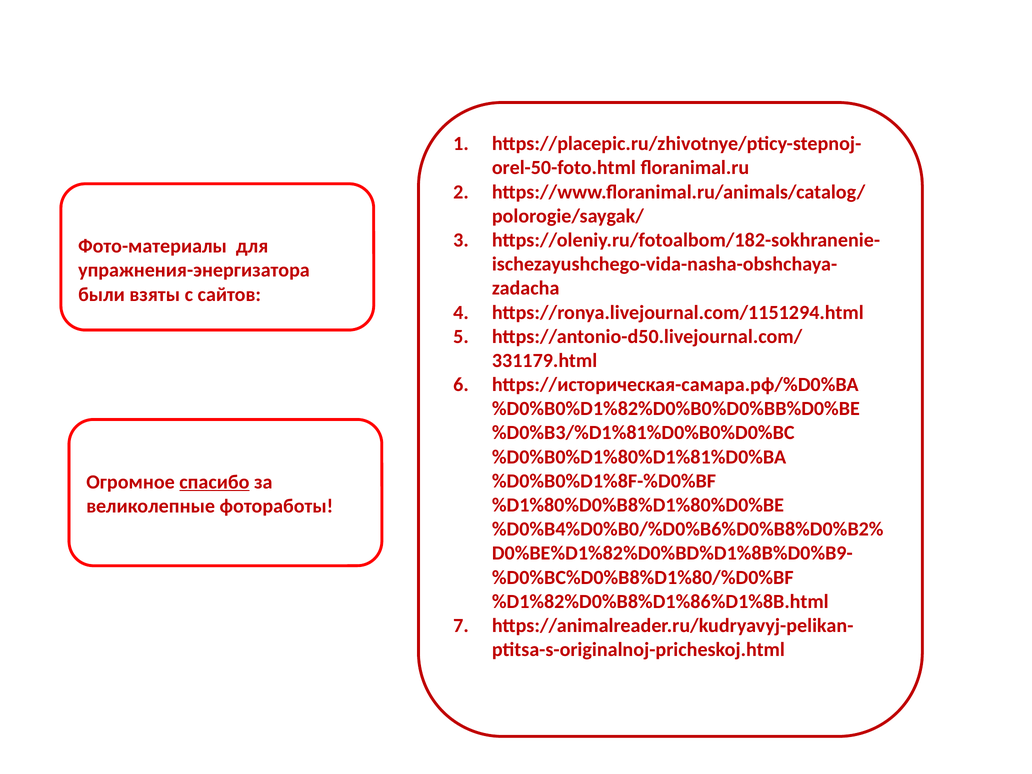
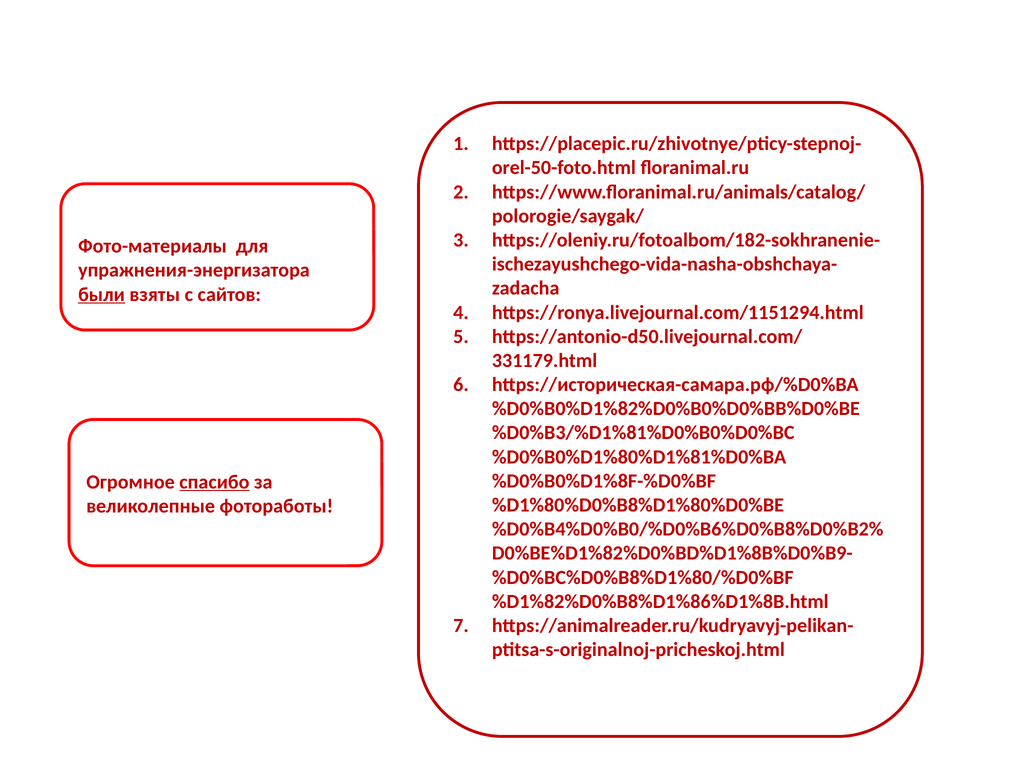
были underline: none -> present (102, 294)
